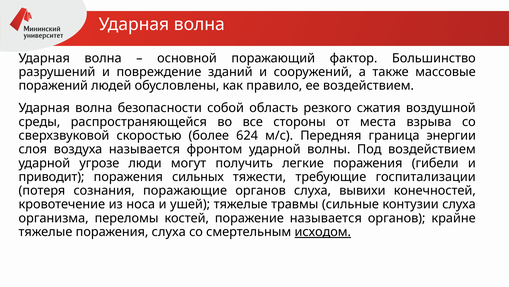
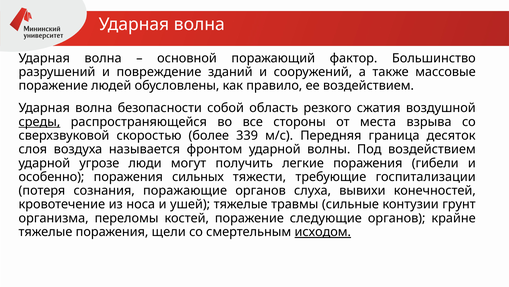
поражений: поражений -> поражение (53, 86)
среды underline: none -> present (39, 122)
624: 624 -> 339 (247, 135)
энергии: энергии -> десяток (451, 135)
приводит: приводит -> особенно (51, 176)
контузии слуха: слуха -> грунт (459, 204)
поражение называется: называется -> следующие (326, 218)
поражения слуха: слуха -> щели (169, 231)
